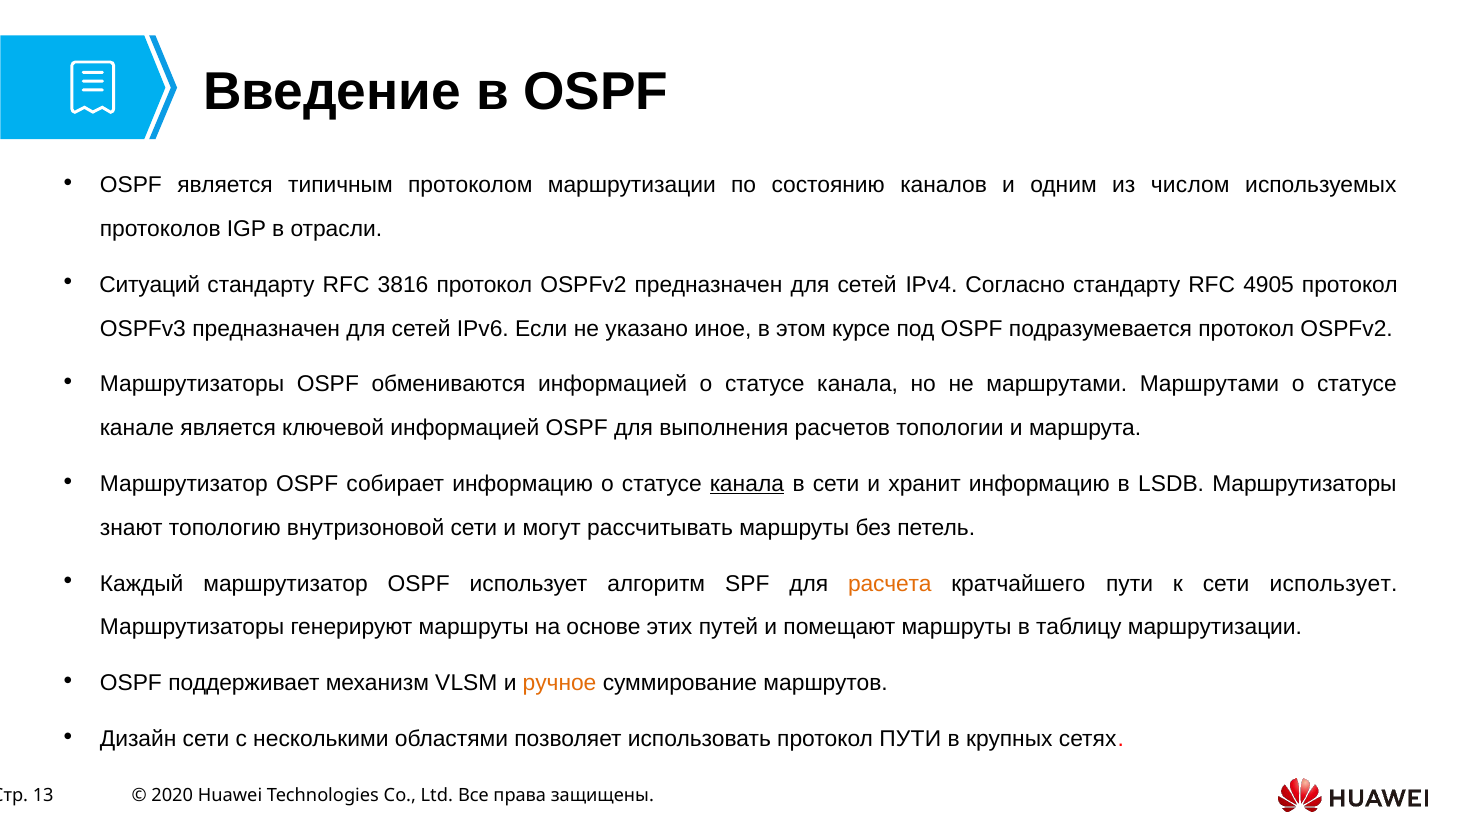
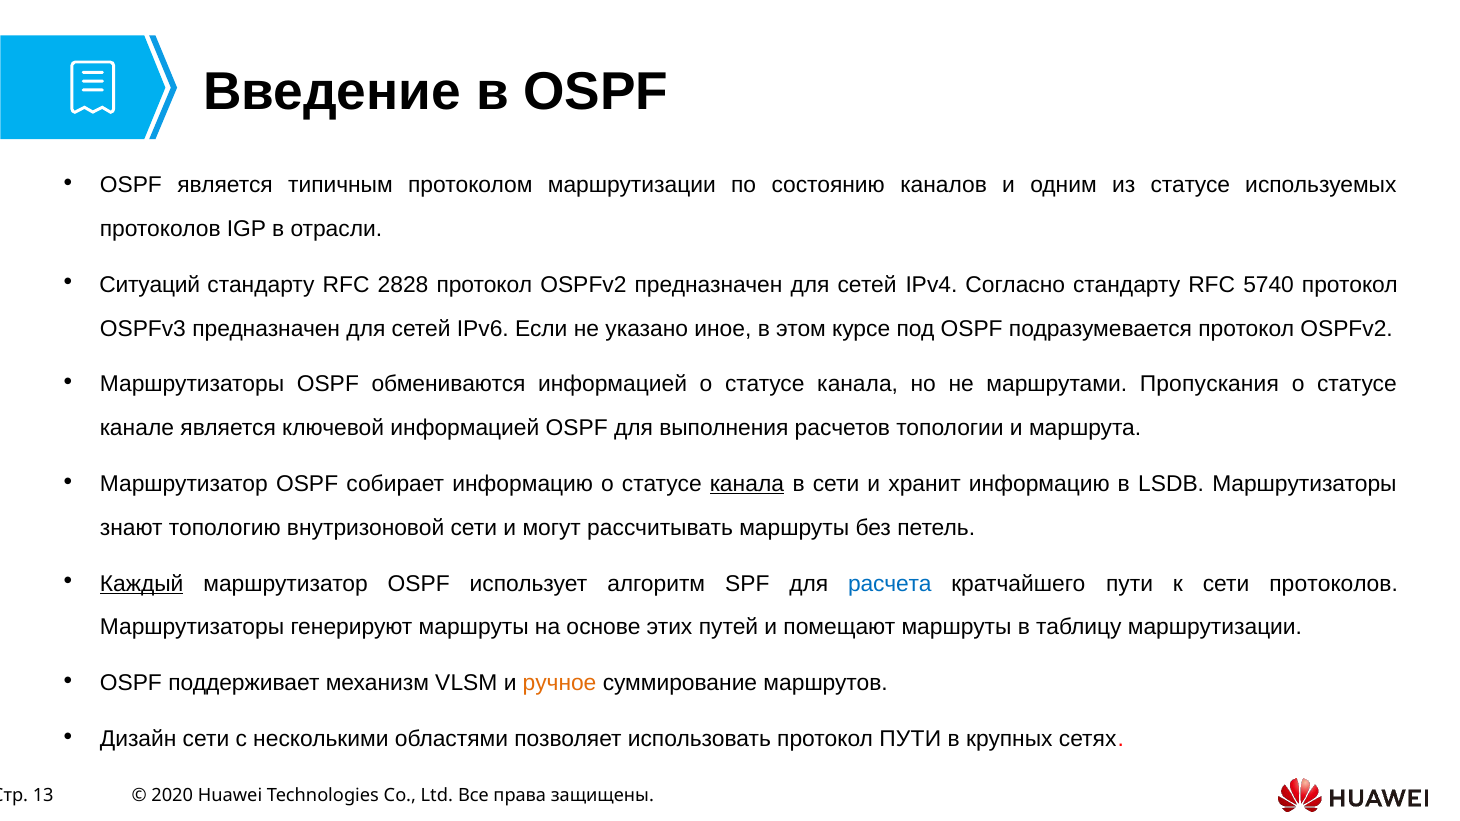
из числом: числом -> статусе (1190, 185)
3816: 3816 -> 2828 (403, 285)
4905: 4905 -> 5740 (1269, 285)
маршрутами Маршрутами: Маршрутами -> Пропускания (1209, 385)
Каждый underline: none -> present (142, 584)
расчета colour: orange -> blue (890, 584)
сети использует: использует -> протоколов (1334, 584)
